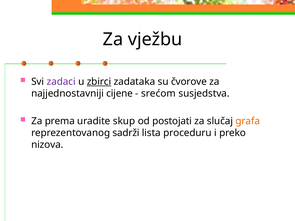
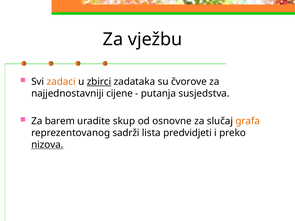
zadaci colour: purple -> orange (61, 82)
srećom: srećom -> putanja (158, 94)
prema: prema -> barem (60, 121)
postojati: postojati -> osnovne (172, 121)
proceduru: proceduru -> predvidjeti (188, 133)
nizova underline: none -> present (47, 145)
